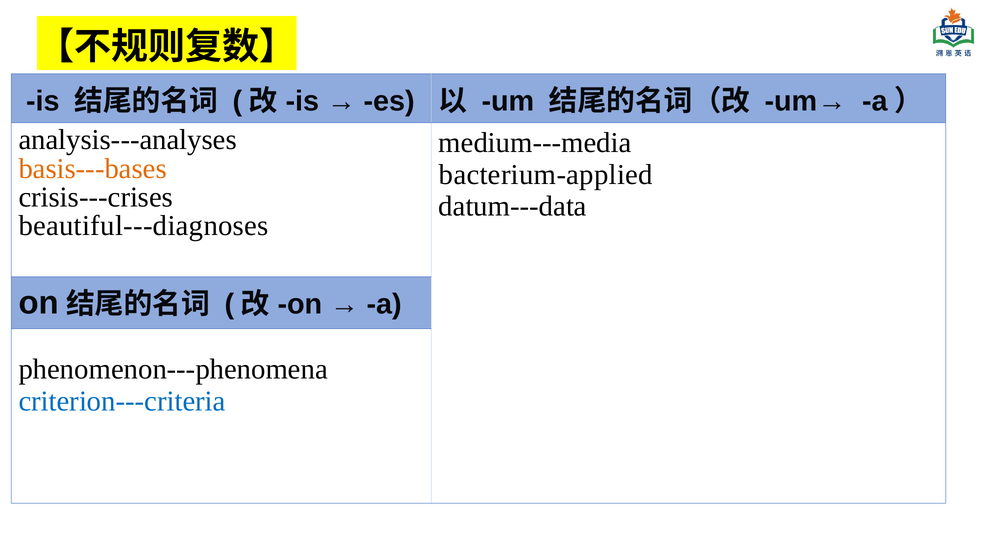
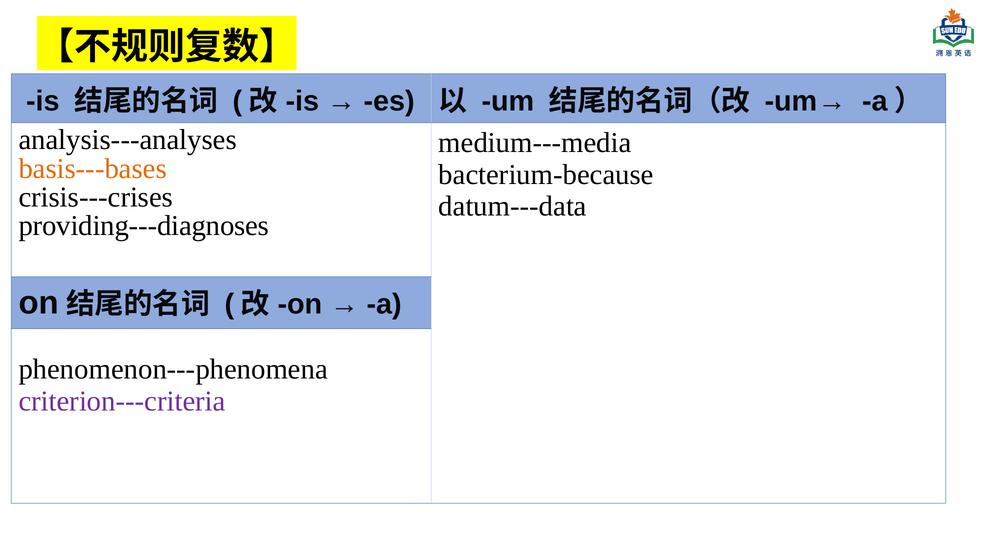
bacterium-applied: bacterium-applied -> bacterium-because (546, 175)
beautiful---diagnoses: beautiful---diagnoses -> providing---diagnoses (144, 226)
criterion---criteria colour: blue -> purple (122, 401)
